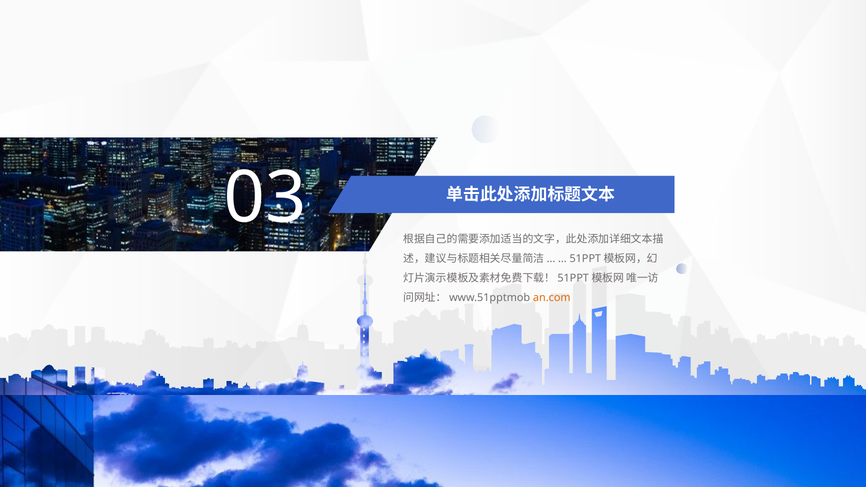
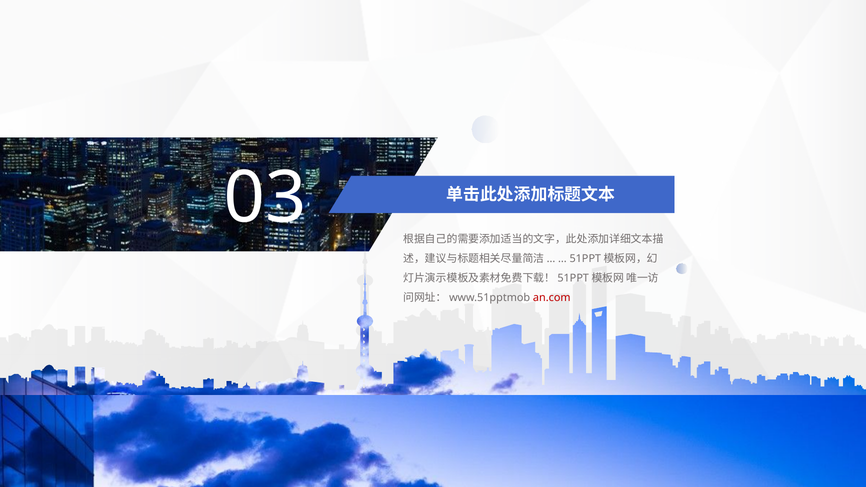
an.com colour: orange -> red (552, 298)
